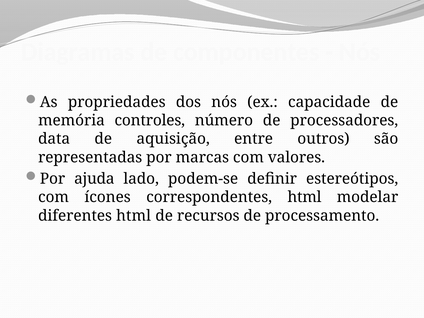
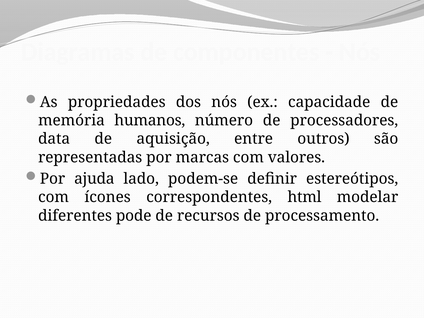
controles: controles -> humanos (150, 121)
diferentes html: html -> pode (134, 216)
